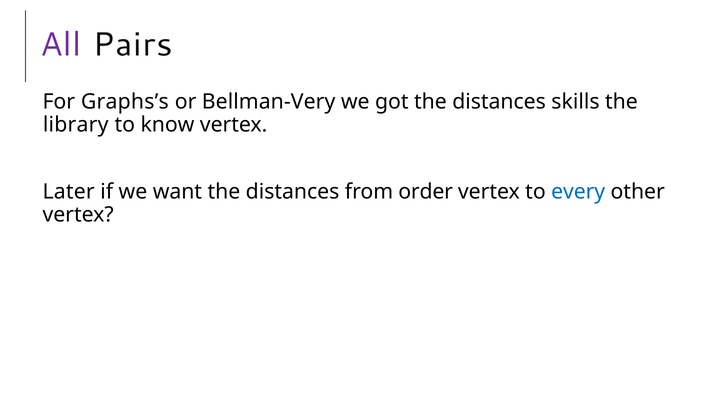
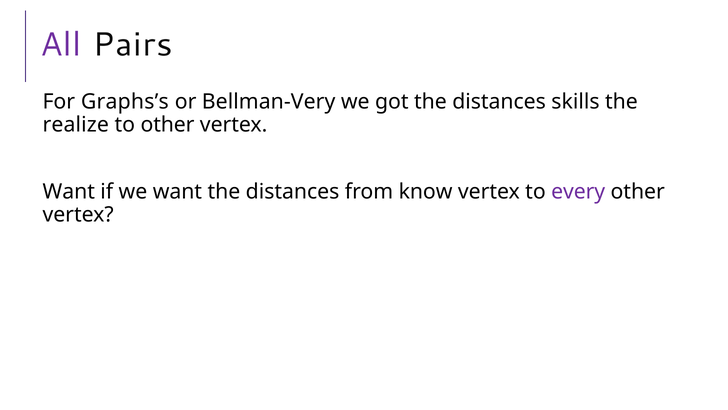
library: library -> realize (76, 124)
to know: know -> other (168, 124)
Later: Later -> Want (69, 192)
order: order -> know (426, 192)
every colour: blue -> purple (578, 192)
